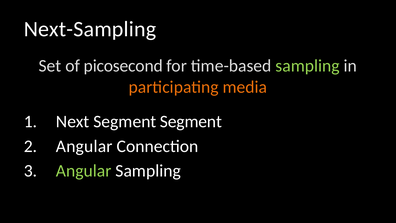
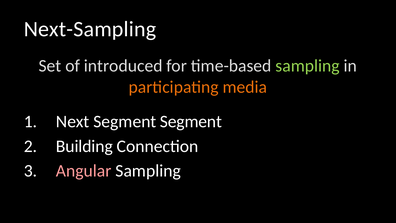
picosecond: picosecond -> introduced (123, 66)
Angular: Angular -> Building (84, 146)
Angular colour: light green -> pink (84, 171)
